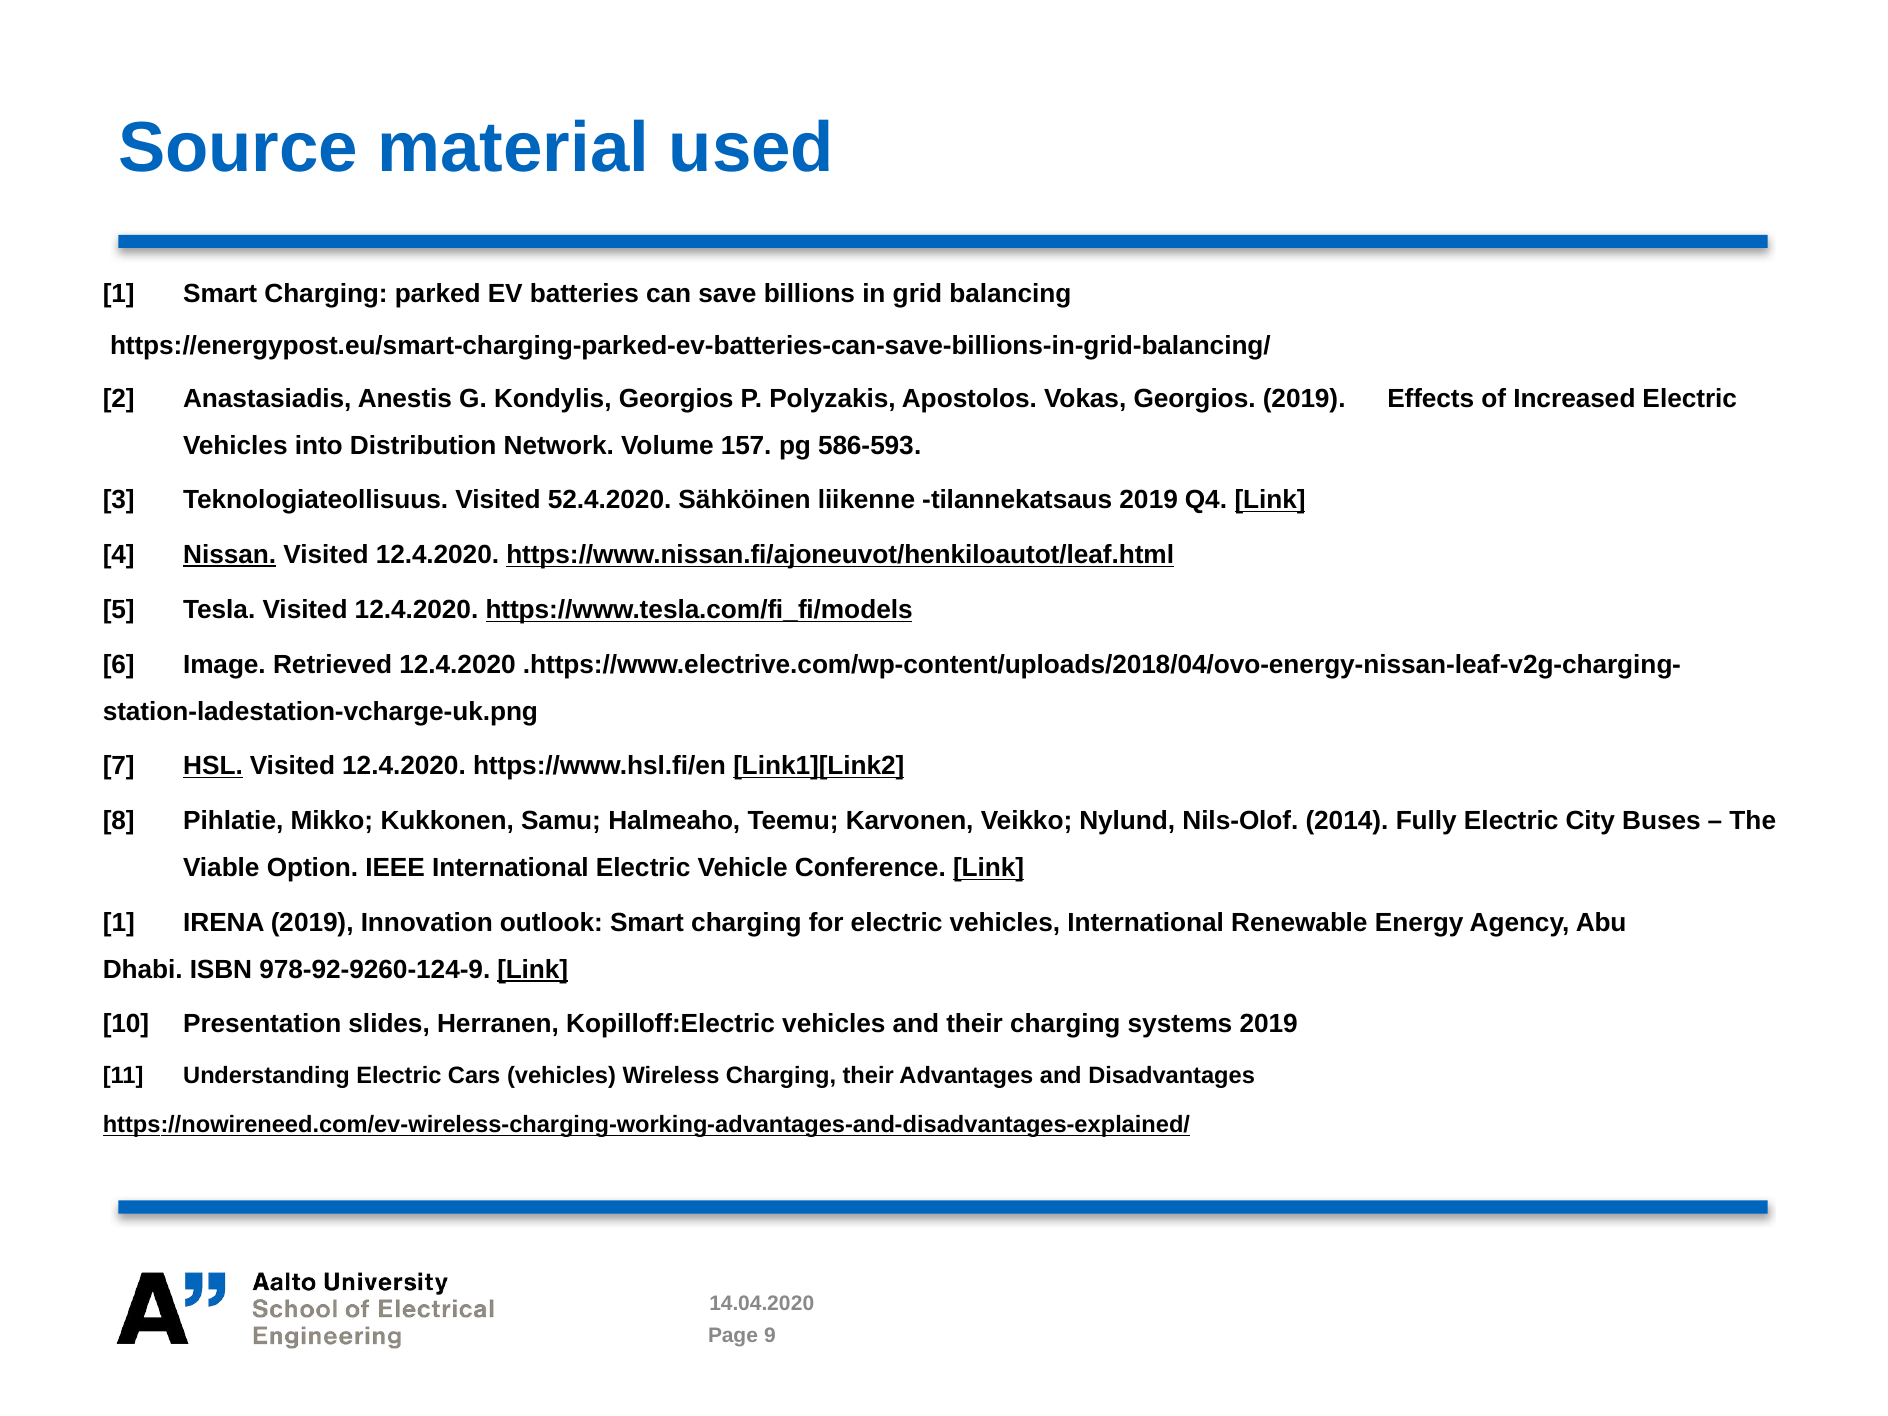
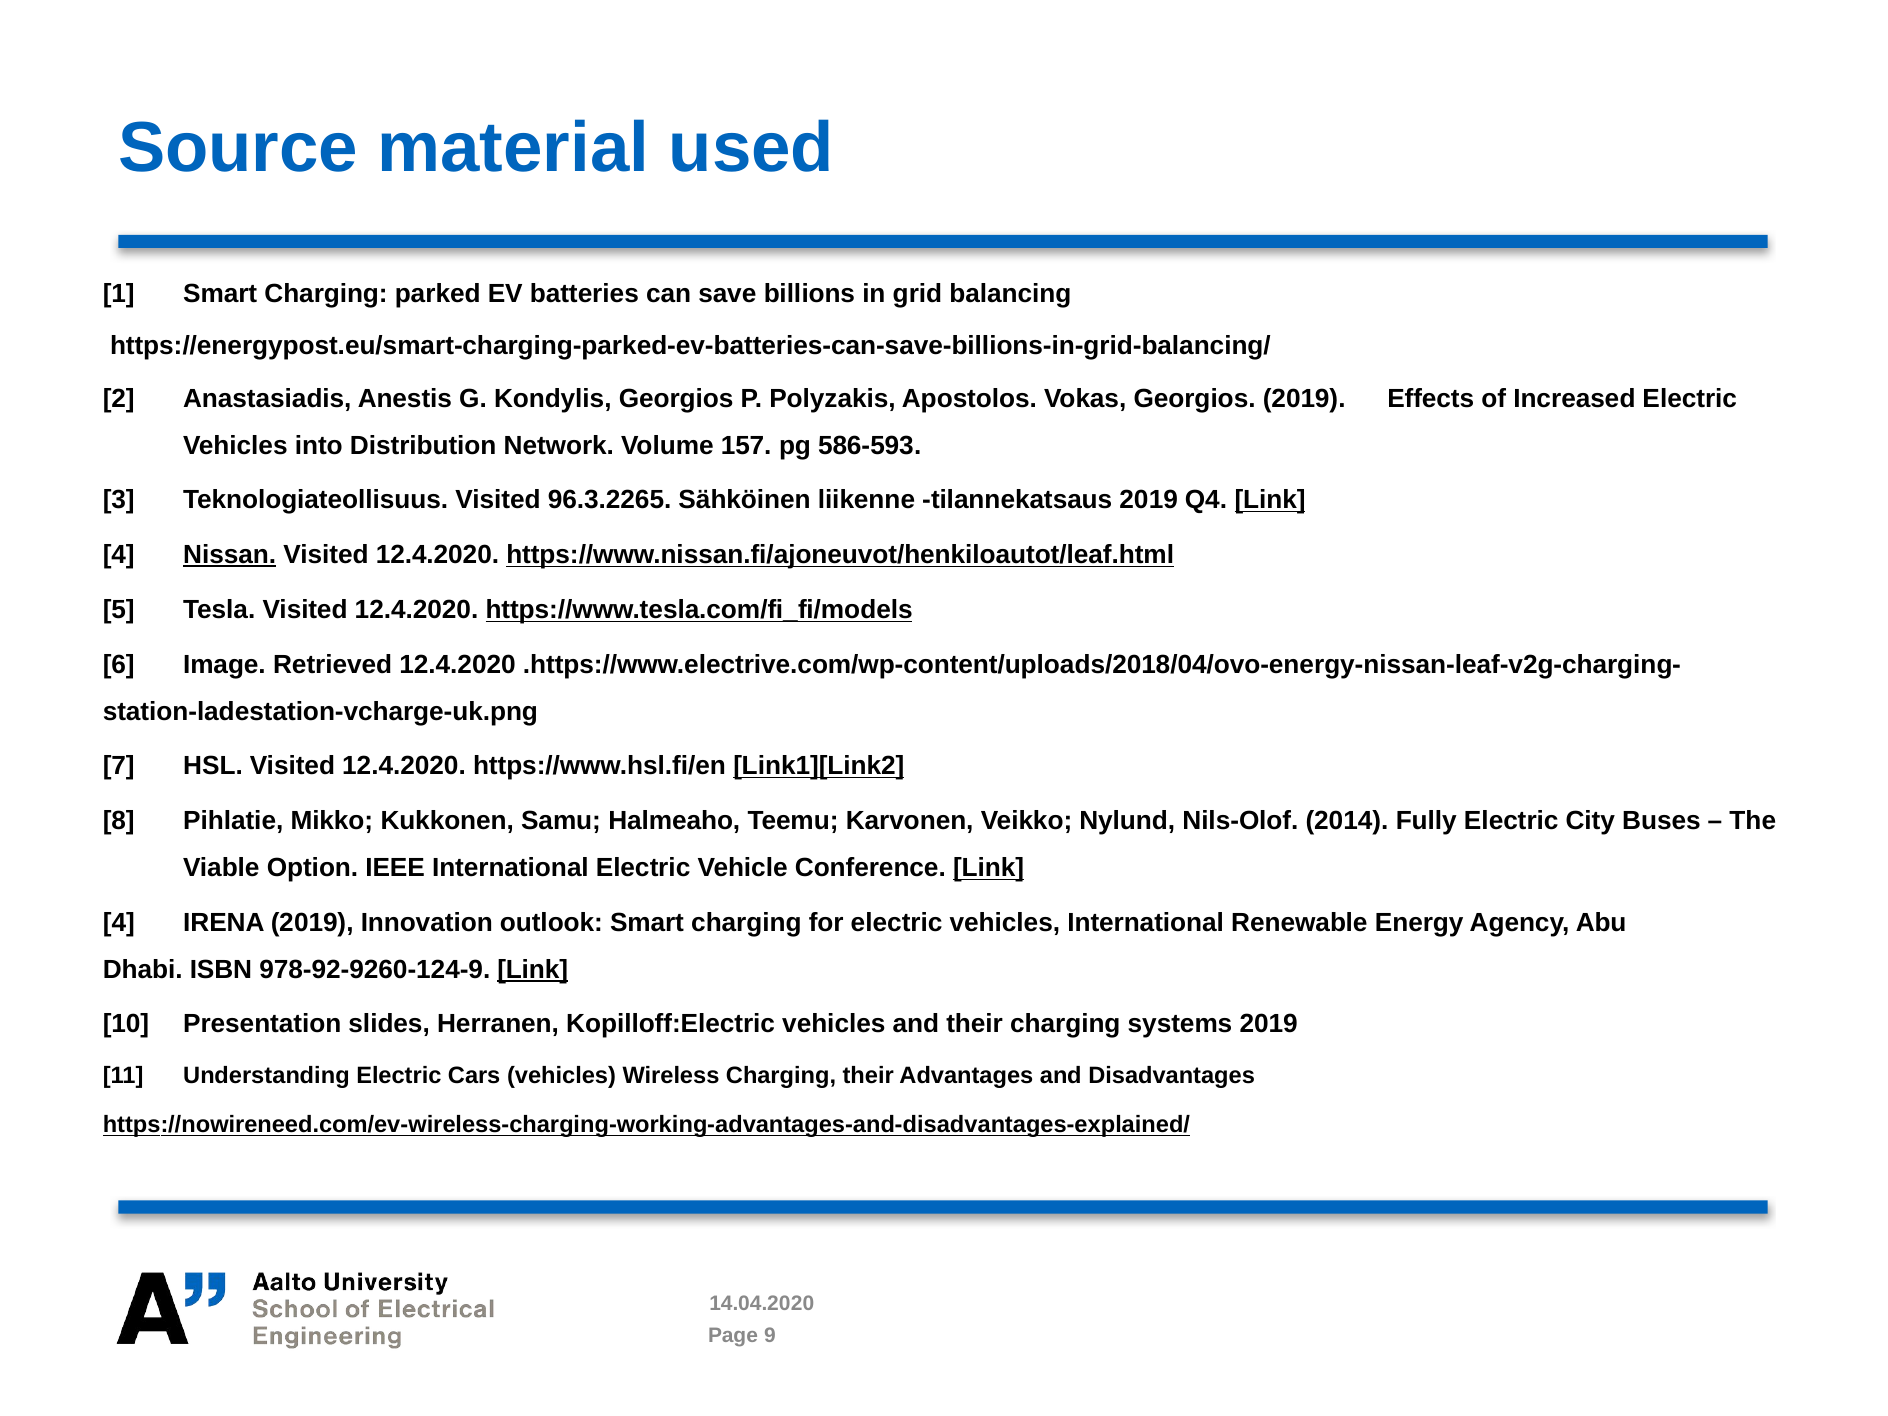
52.4.2020: 52.4.2020 -> 96.3.2265 (610, 500)
HSL underline: present -> none (213, 766)
1: 1 -> 4 (119, 923)
